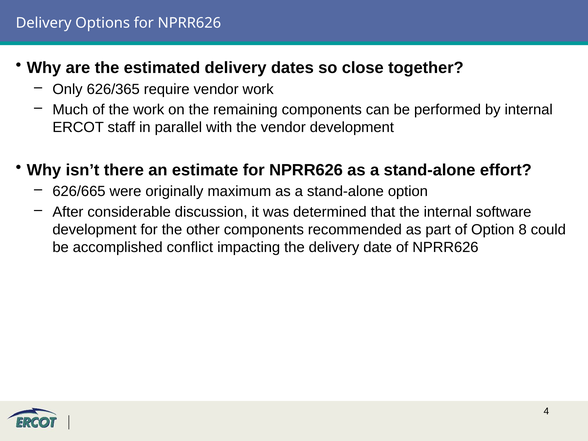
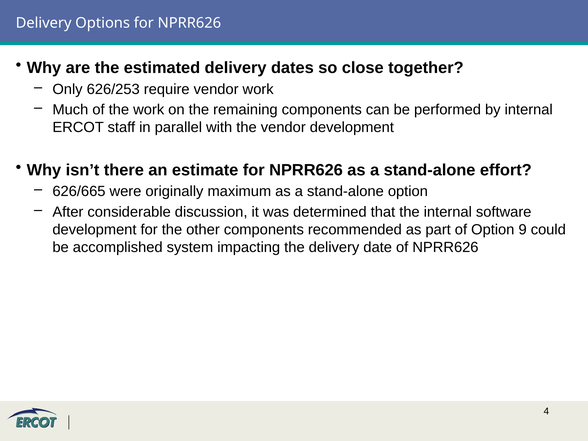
626/365: 626/365 -> 626/253 (113, 89)
8: 8 -> 9 (523, 230)
conflict: conflict -> system (190, 247)
